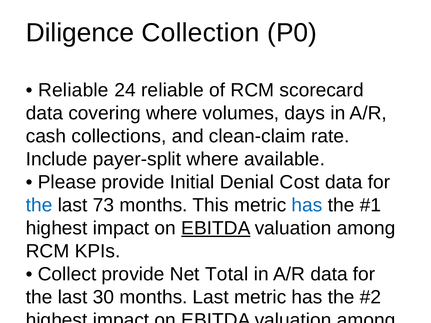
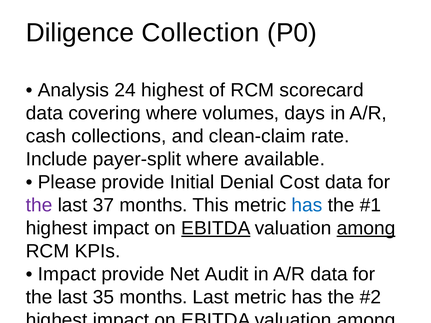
Reliable: Reliable -> Analysis (73, 90)
24 reliable: reliable -> highest (172, 90)
the colour: blue -> purple (39, 205)
73: 73 -> 37 (104, 205)
among underline: none -> present (366, 228)
Collect: Collect -> Impact (67, 274)
Total: Total -> Audit (227, 274)
30: 30 -> 35 (104, 297)
